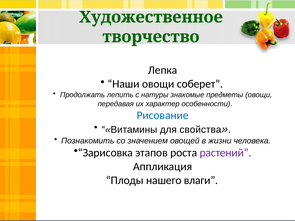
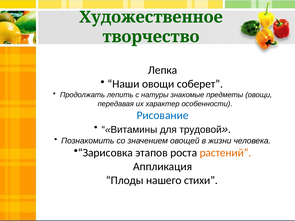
свойства: свойства -> трудовой (201, 130)
растений colour: purple -> orange (225, 153)
влаги: влаги -> стихи (201, 180)
